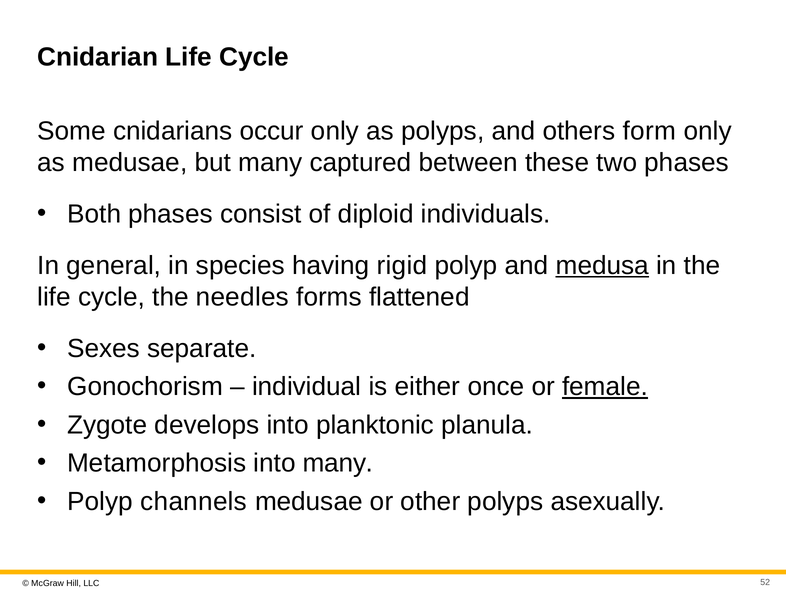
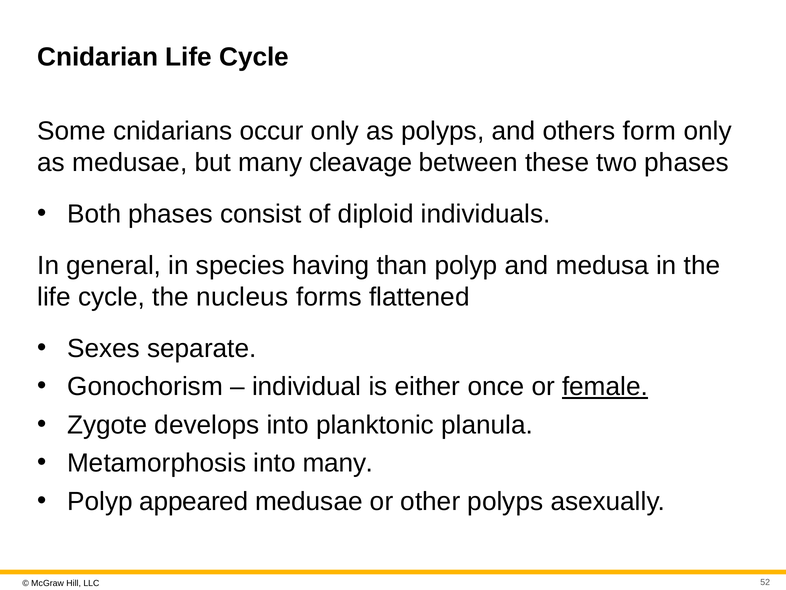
captured: captured -> cleavage (361, 163)
rigid: rigid -> than (402, 265)
medusa underline: present -> none (602, 265)
needles: needles -> nucleus (242, 297)
channels: channels -> appeared (194, 501)
